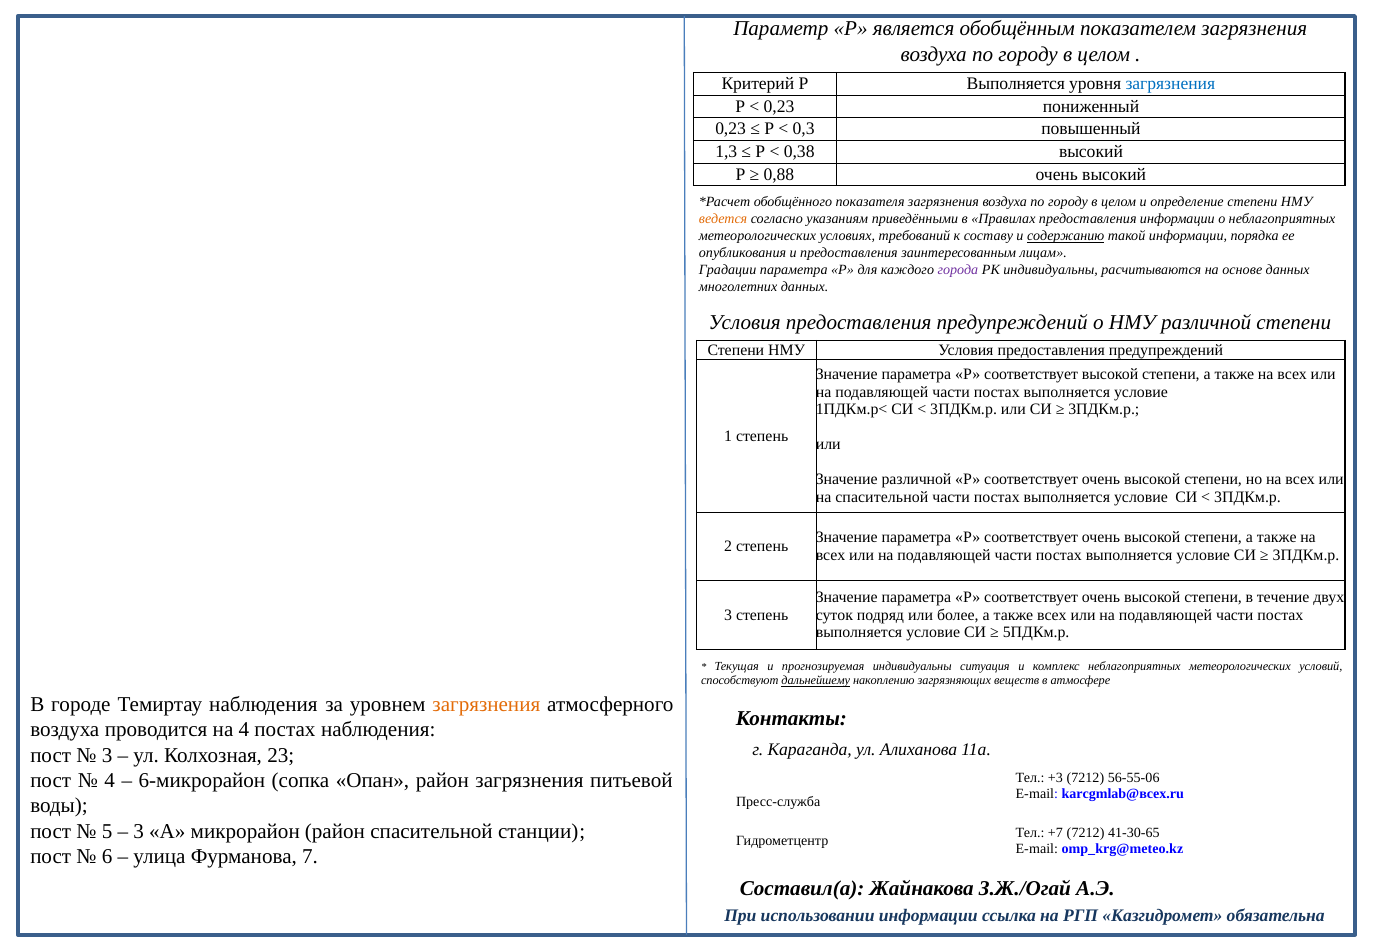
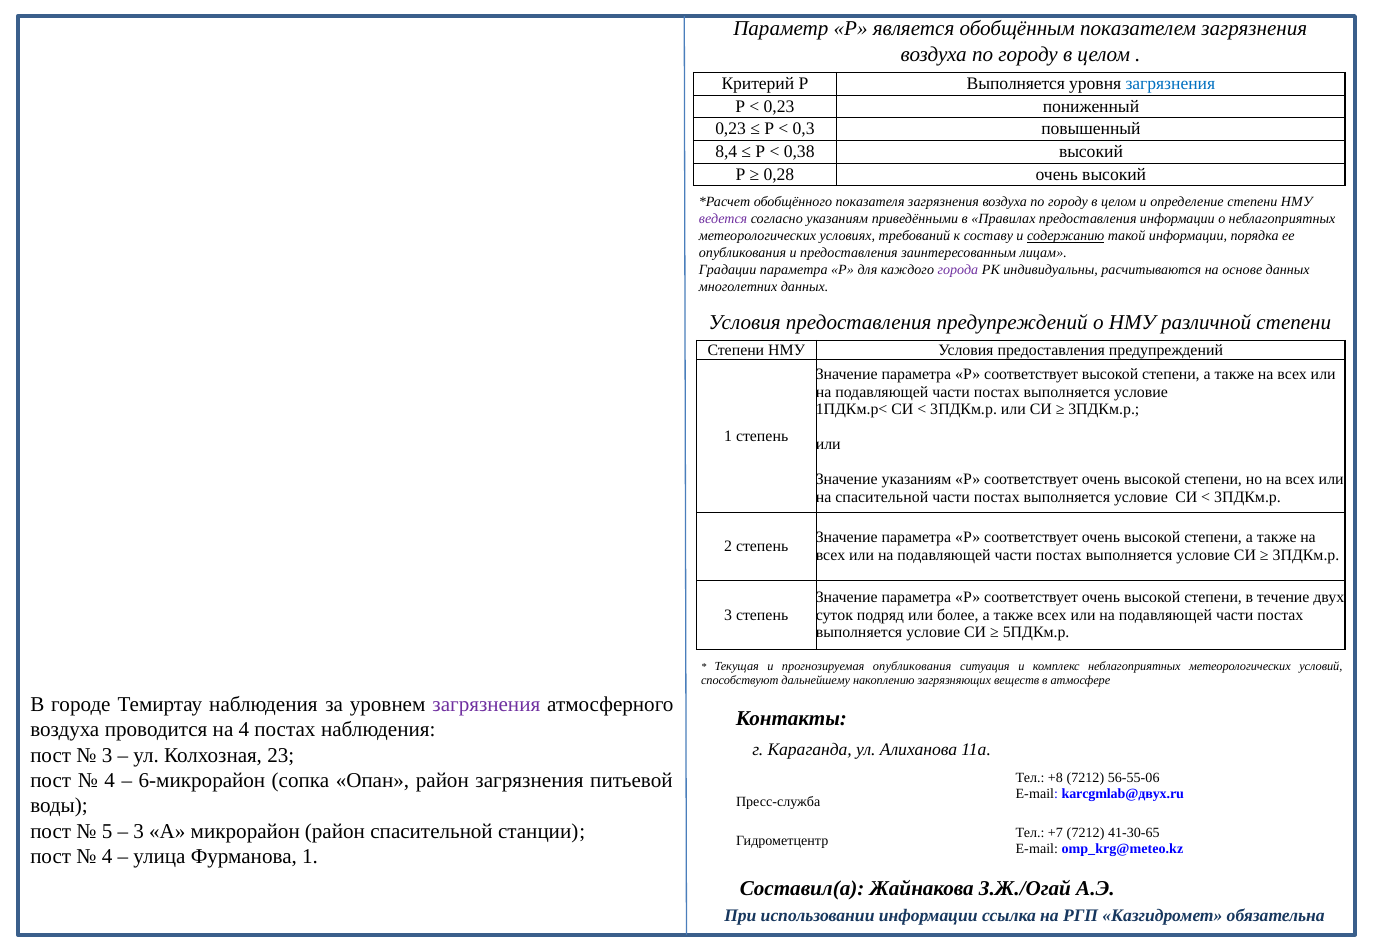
1,3: 1,3 -> 8,4 (726, 151)
0,88: 0,88 -> 0,28 (779, 174)
ведется colour: orange -> purple (723, 219)
Значение различной: различной -> указаниям (916, 479)
прогнозируемая индивидуальны: индивидуальны -> опубликования (912, 666)
дальнейшему underline: present -> none (816, 681)
загрязнения colour: orange -> purple (486, 704)
+3: +3 -> +8 (1055, 778)
karcgmlab@всех.ru: karcgmlab@всех.ru -> karcgmlab@двух.ru (1123, 793)
6: 6 -> 4 (107, 856)
Фурманова 7: 7 -> 1 (310, 856)
